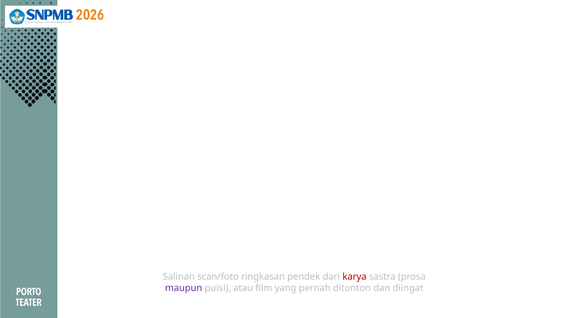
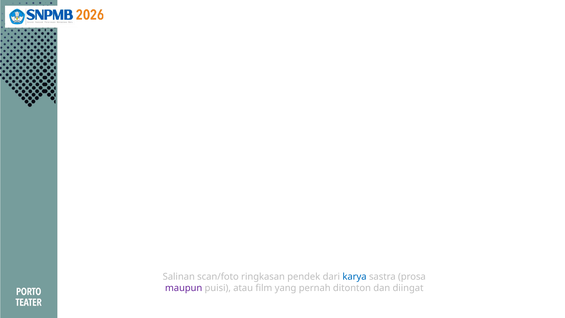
karya colour: red -> blue (355, 277)
